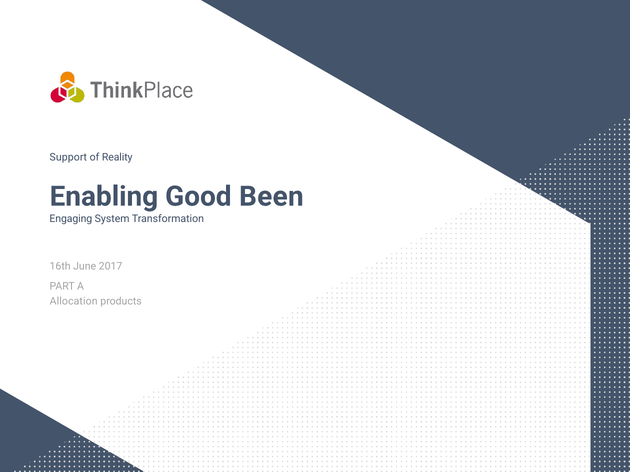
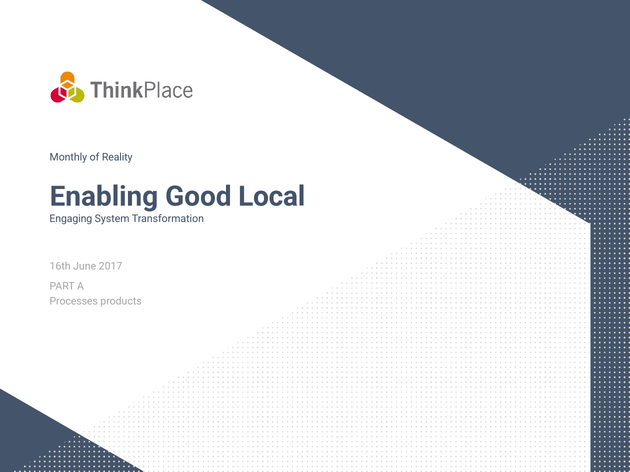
Support: Support -> Monthly (68, 158)
Been: Been -> Local (272, 197)
Allocation: Allocation -> Processes (74, 301)
